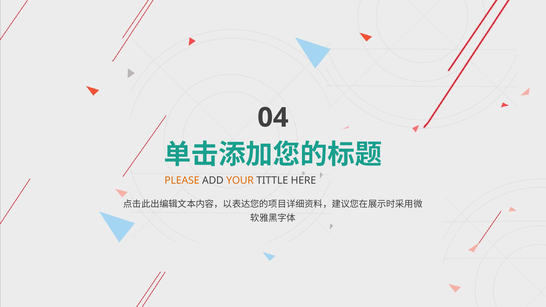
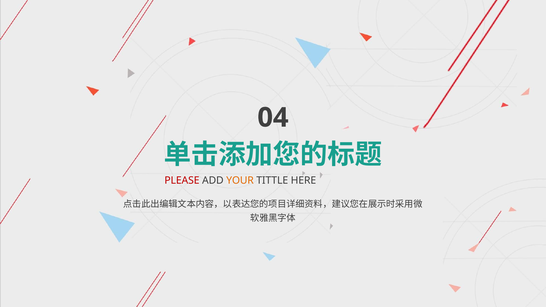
PLEASE colour: orange -> red (182, 181)
